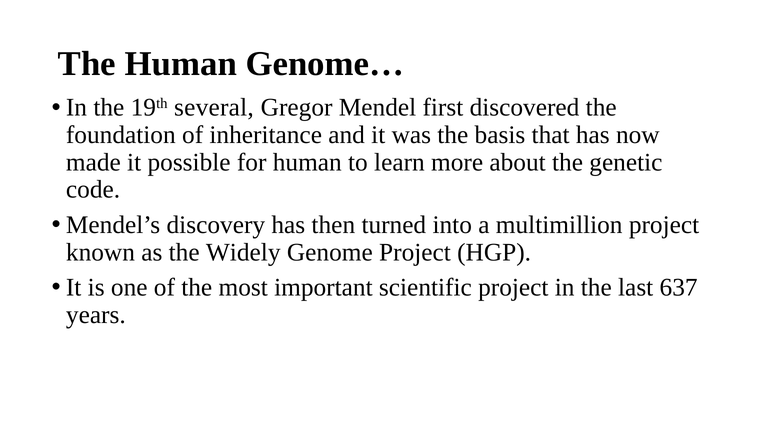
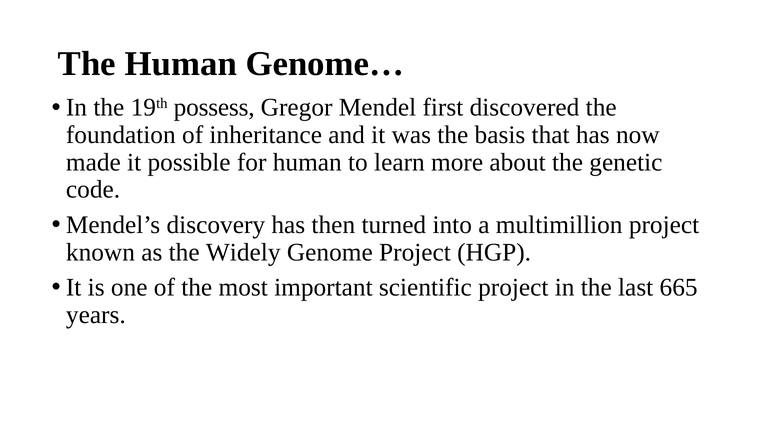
several: several -> possess (214, 108)
637: 637 -> 665 (679, 288)
